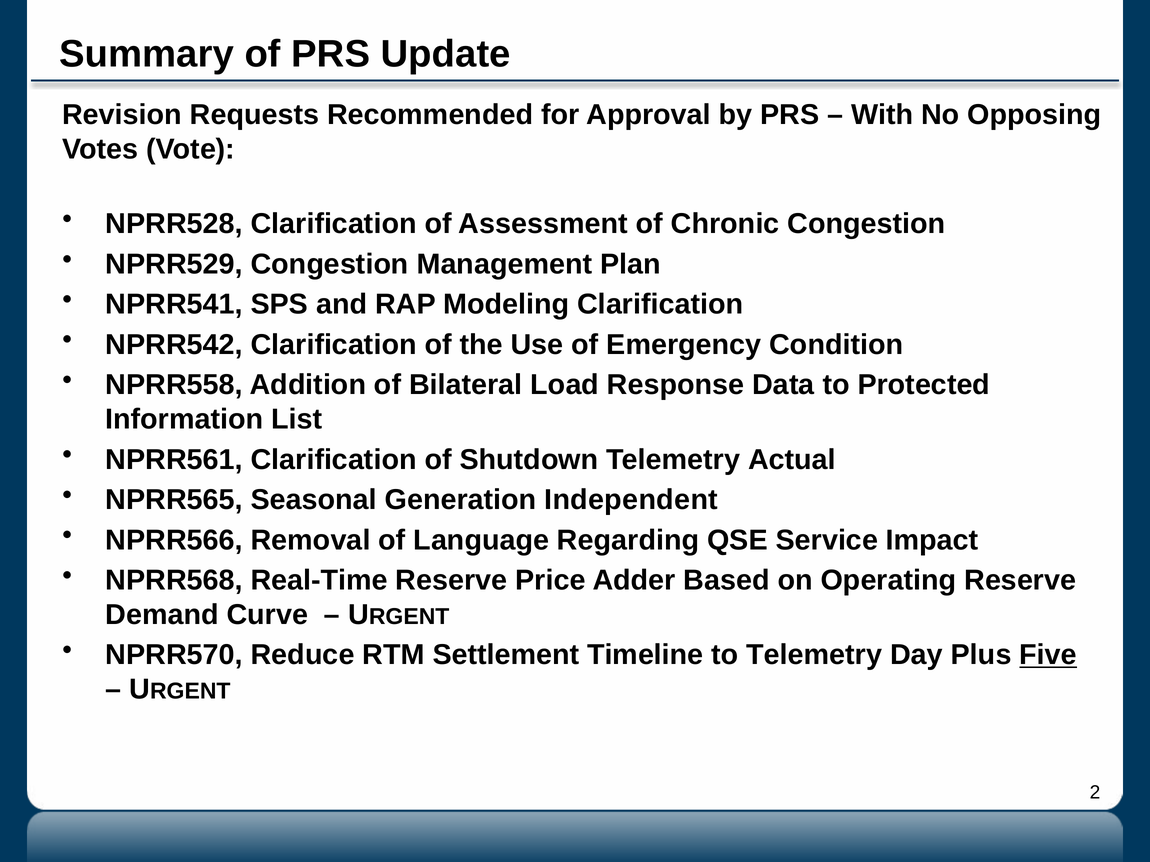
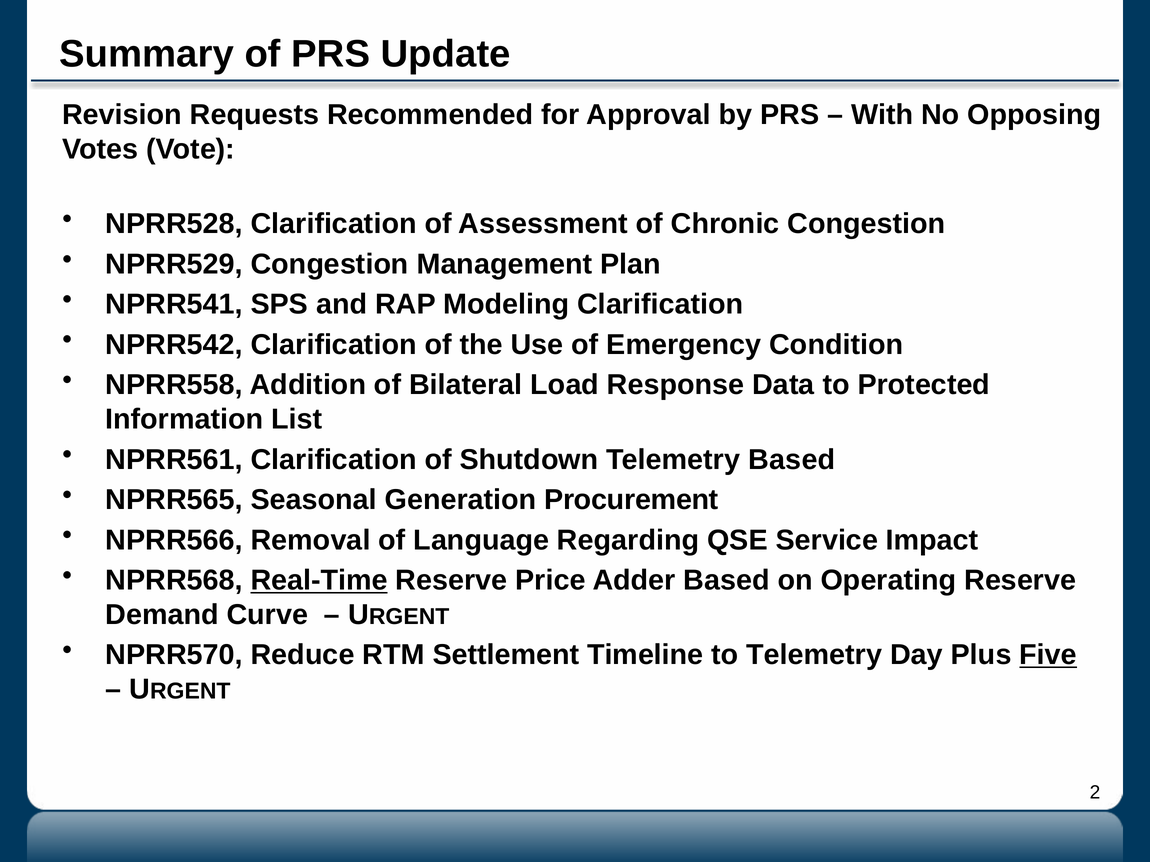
Telemetry Actual: Actual -> Based (792, 460)
Independent: Independent -> Procurement (631, 500)
Real-Time underline: none -> present (319, 581)
